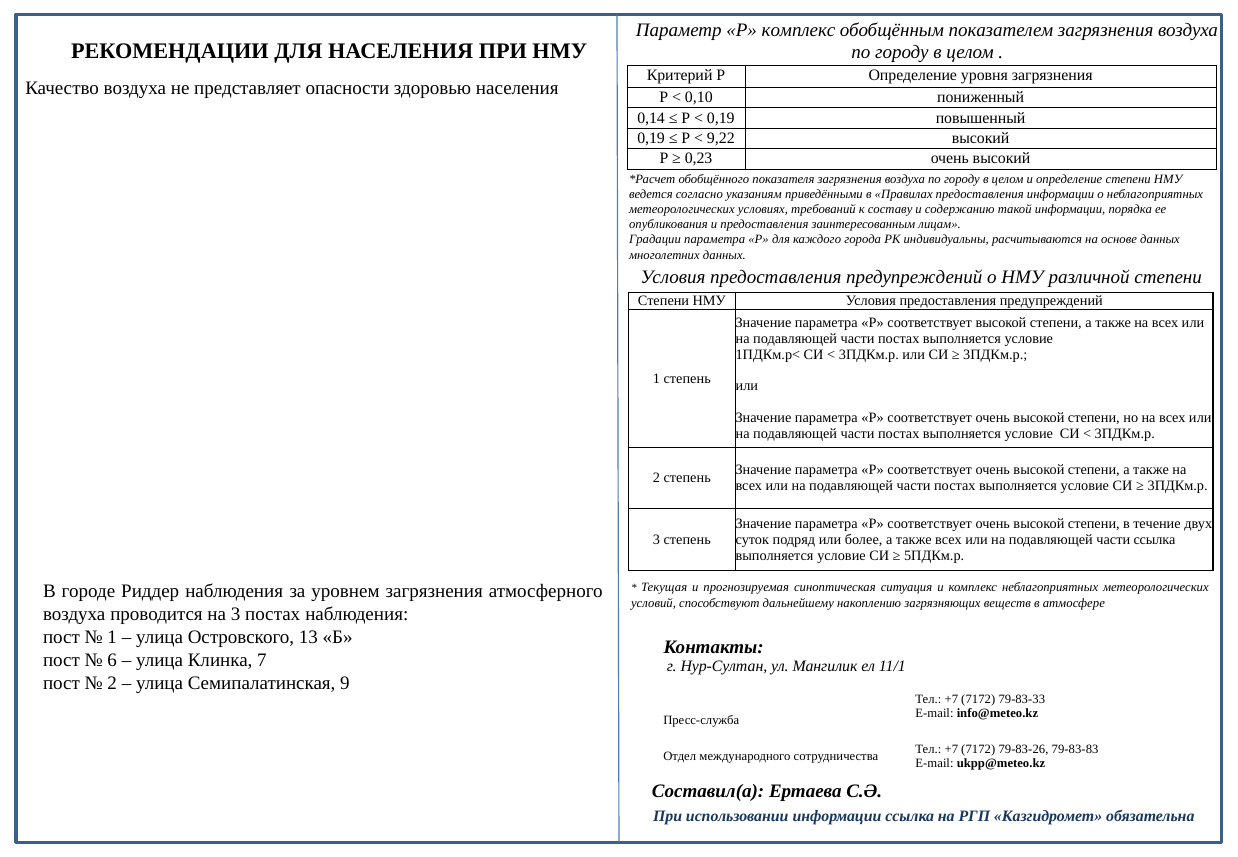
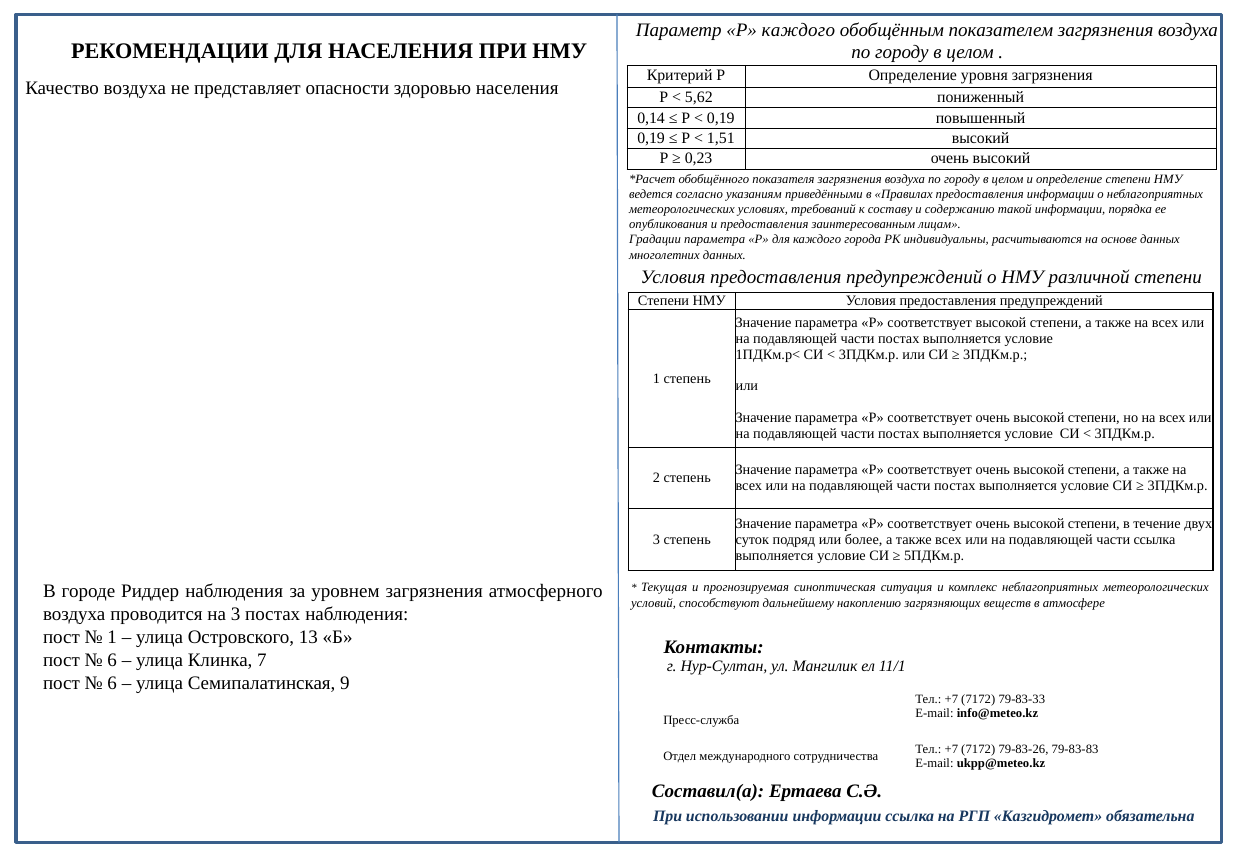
Р комплекс: комплекс -> каждого (798, 30)
0,10: 0,10 -> 5,62 (699, 97)
9,22: 9,22 -> 1,51 (721, 138)
2: 2 -> 6 (112, 683)
